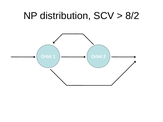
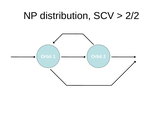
8/2: 8/2 -> 2/2 (132, 16)
